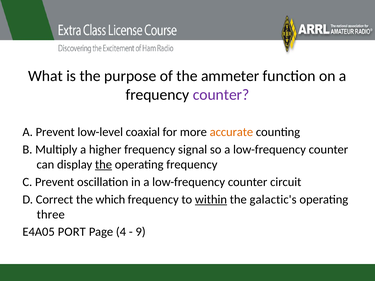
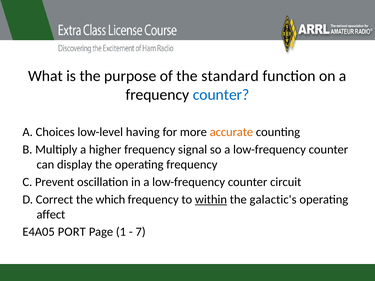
ammeter: ammeter -> standard (230, 76)
counter colour: purple -> blue (221, 95)
A Prevent: Prevent -> Choices (55, 132)
coaxial: coaxial -> having (143, 132)
the underline: present -> none (104, 165)
three: three -> affect (51, 215)
4: 4 -> 1 (121, 232)
9: 9 -> 7 (141, 232)
